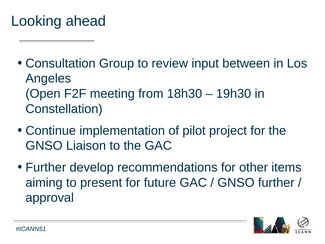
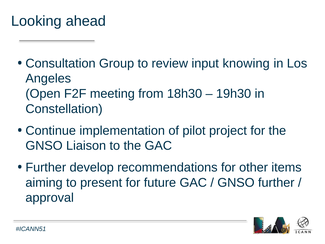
between: between -> knowing (246, 63)
